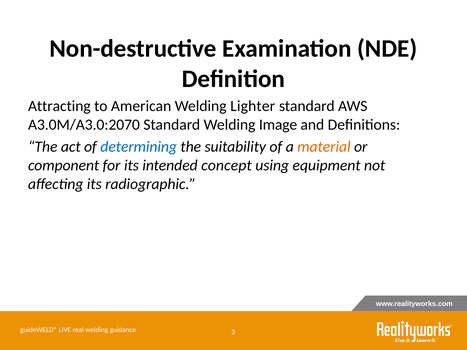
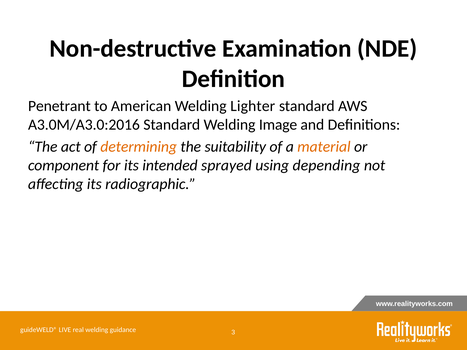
Attracting: Attracting -> Penetrant (59, 106)
A3.0M/A3.0:2070: A3.0M/A3.0:2070 -> A3.0M/A3.0:2016 (84, 125)
determining colour: blue -> orange (139, 147)
concept: concept -> sprayed (226, 165)
equipment: equipment -> depending (326, 165)
